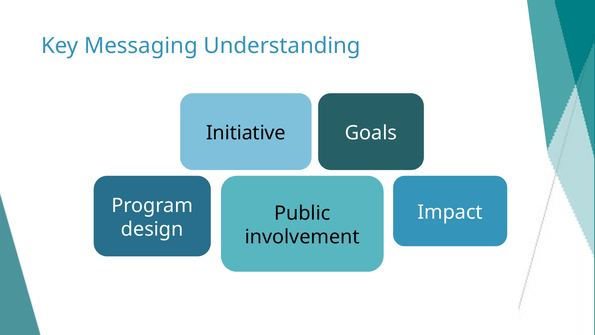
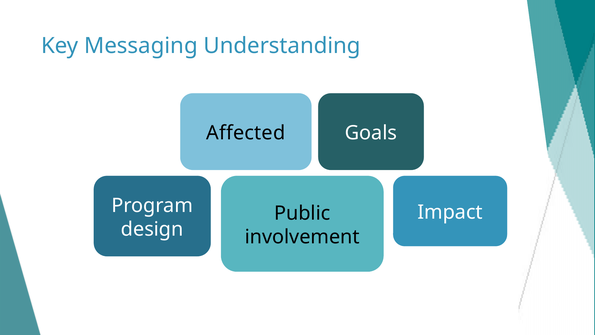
Initiative: Initiative -> Affected (246, 133)
